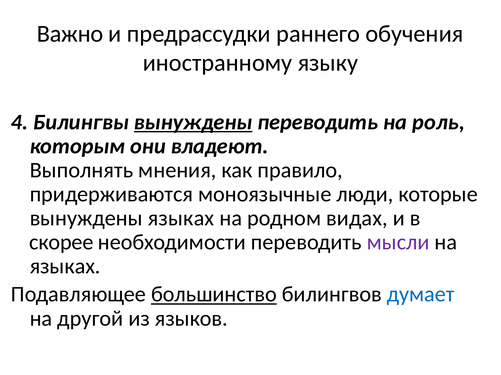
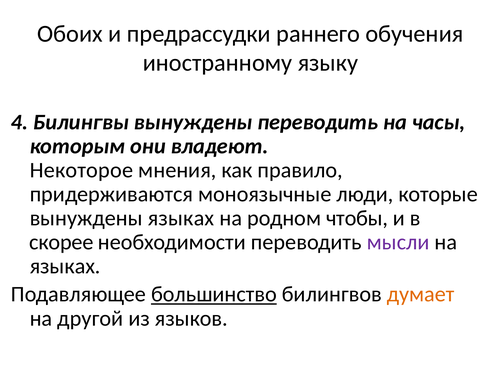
Важно: Важно -> Обоих (70, 34)
вынуждены underline: present -> none (193, 122)
роль: роль -> часы (439, 122)
Выполнять: Выполнять -> Некоторое (81, 171)
видах: видах -> чтобы (357, 219)
думает colour: blue -> orange (421, 295)
